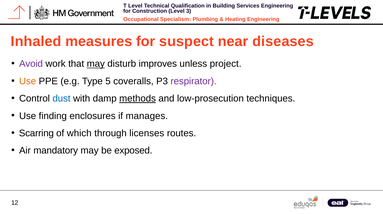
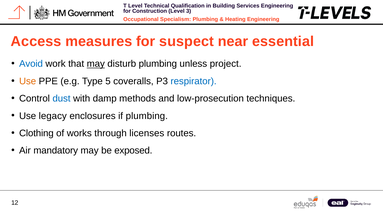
Inhaled: Inhaled -> Access (36, 42)
diseases: diseases -> essential (283, 42)
Avoid colour: purple -> blue (31, 64)
disturb improves: improves -> plumbing (158, 64)
respirator colour: purple -> blue (194, 81)
methods underline: present -> none (138, 99)
finding: finding -> legacy (53, 116)
if manages: manages -> plumbing (147, 116)
Scarring: Scarring -> Clothing (36, 133)
which: which -> works (79, 133)
